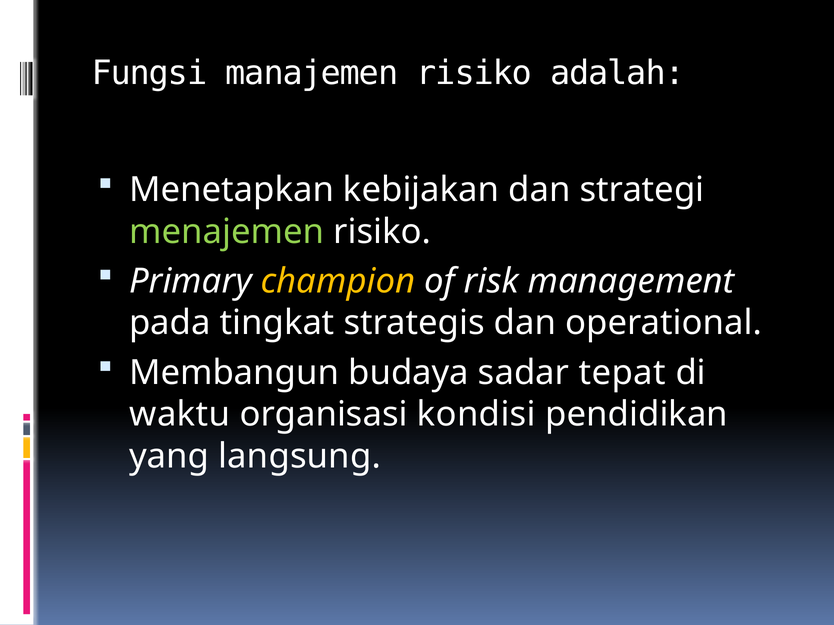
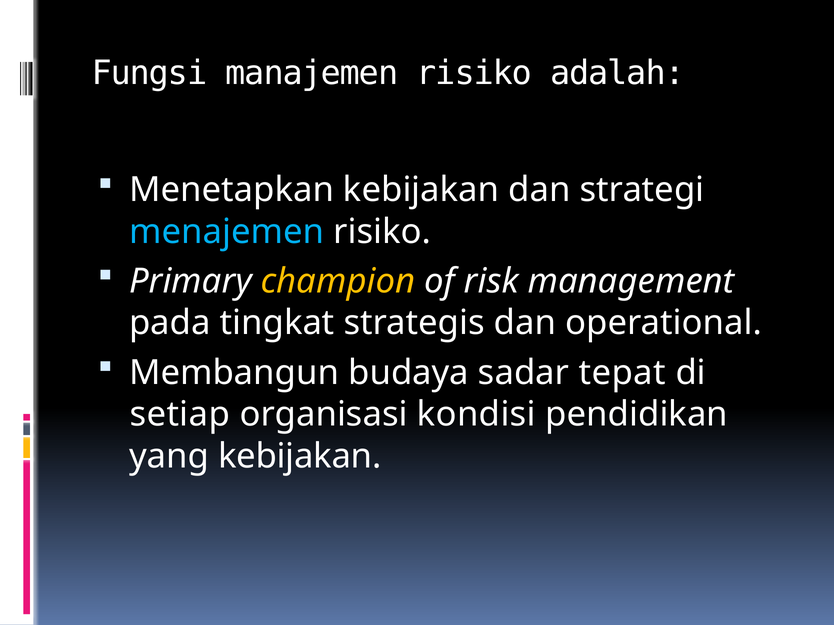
menajemen colour: light green -> light blue (227, 232)
waktu: waktu -> setiap (180, 415)
yang langsung: langsung -> kebijakan (300, 456)
